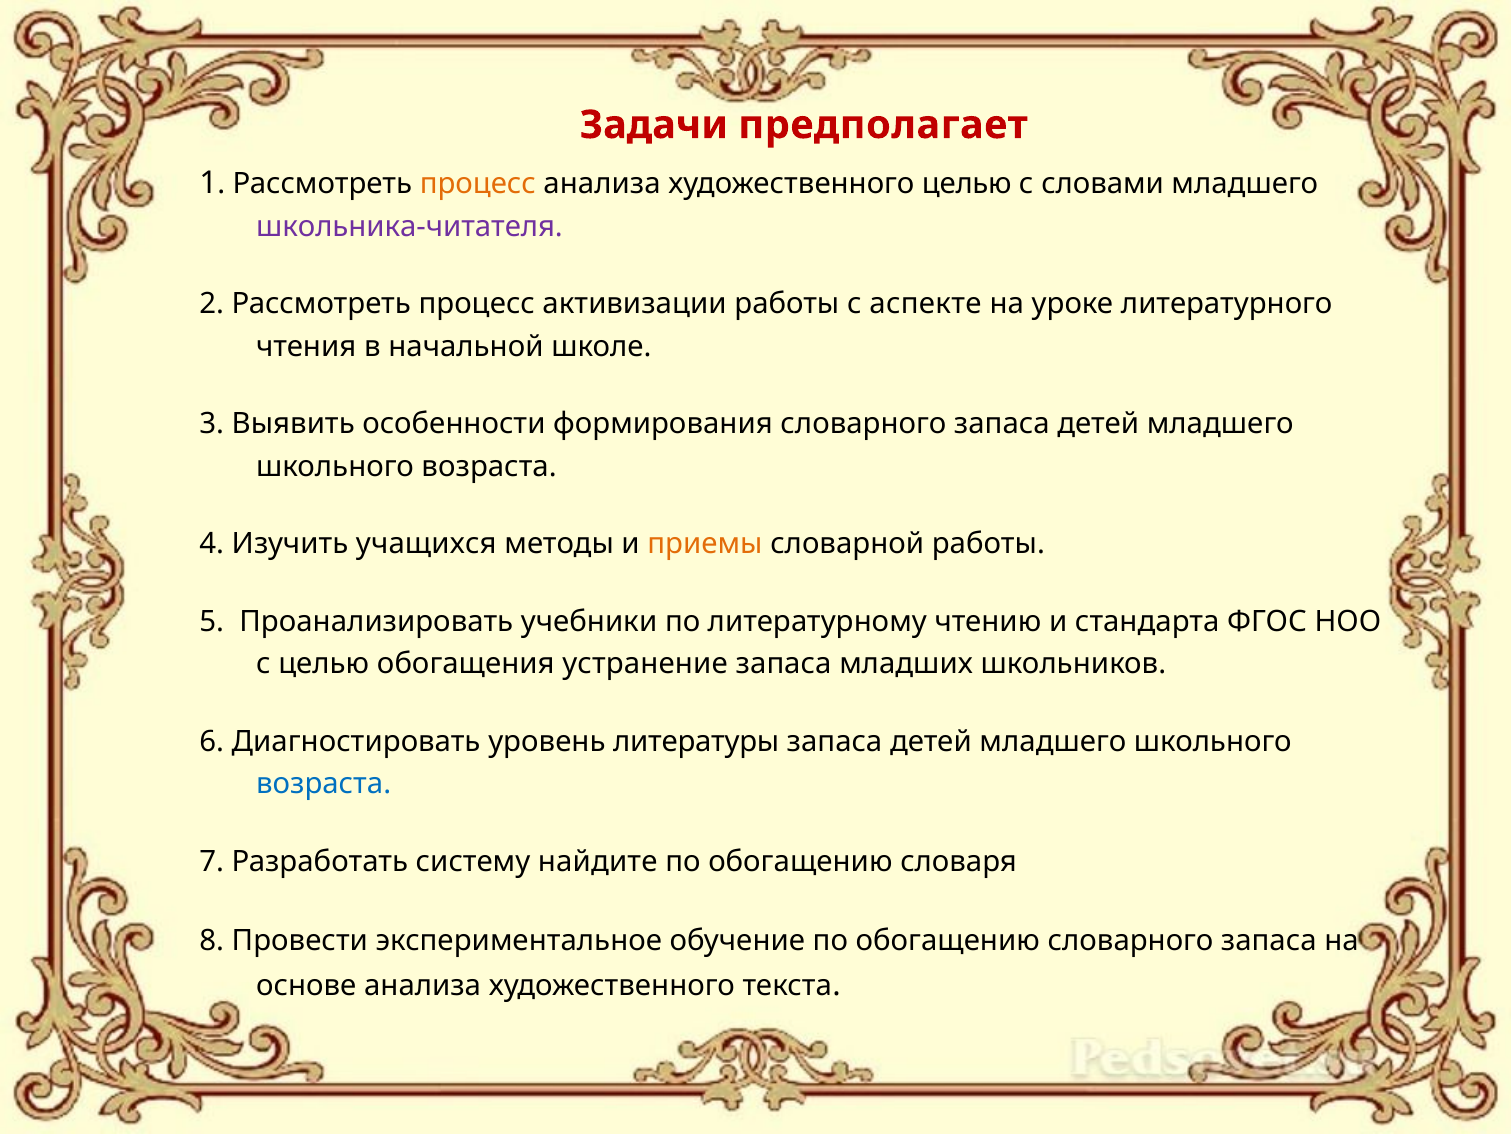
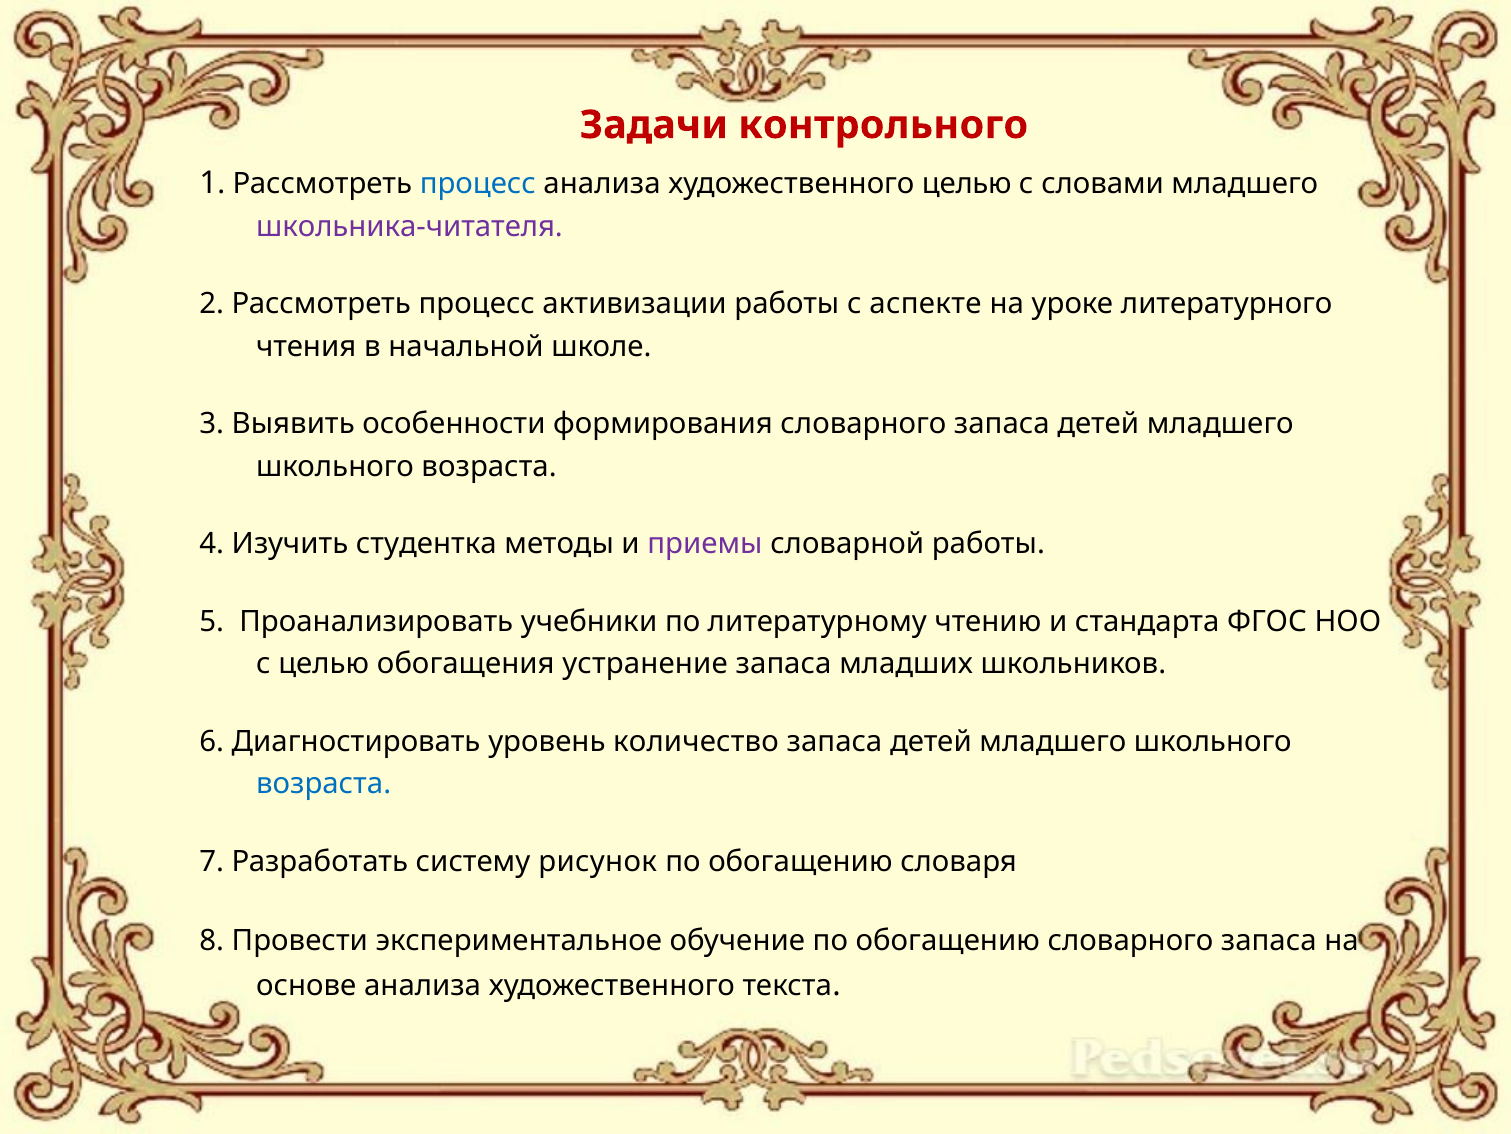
предполагает: предполагает -> контрольного (883, 125)
процесс colour: orange -> blue (478, 184)
учащихся: учащихся -> студентка (426, 544)
приемы colour: orange -> purple (705, 544)
литературы: литературы -> количество (696, 741)
найдите: найдите -> рисунок (598, 861)
